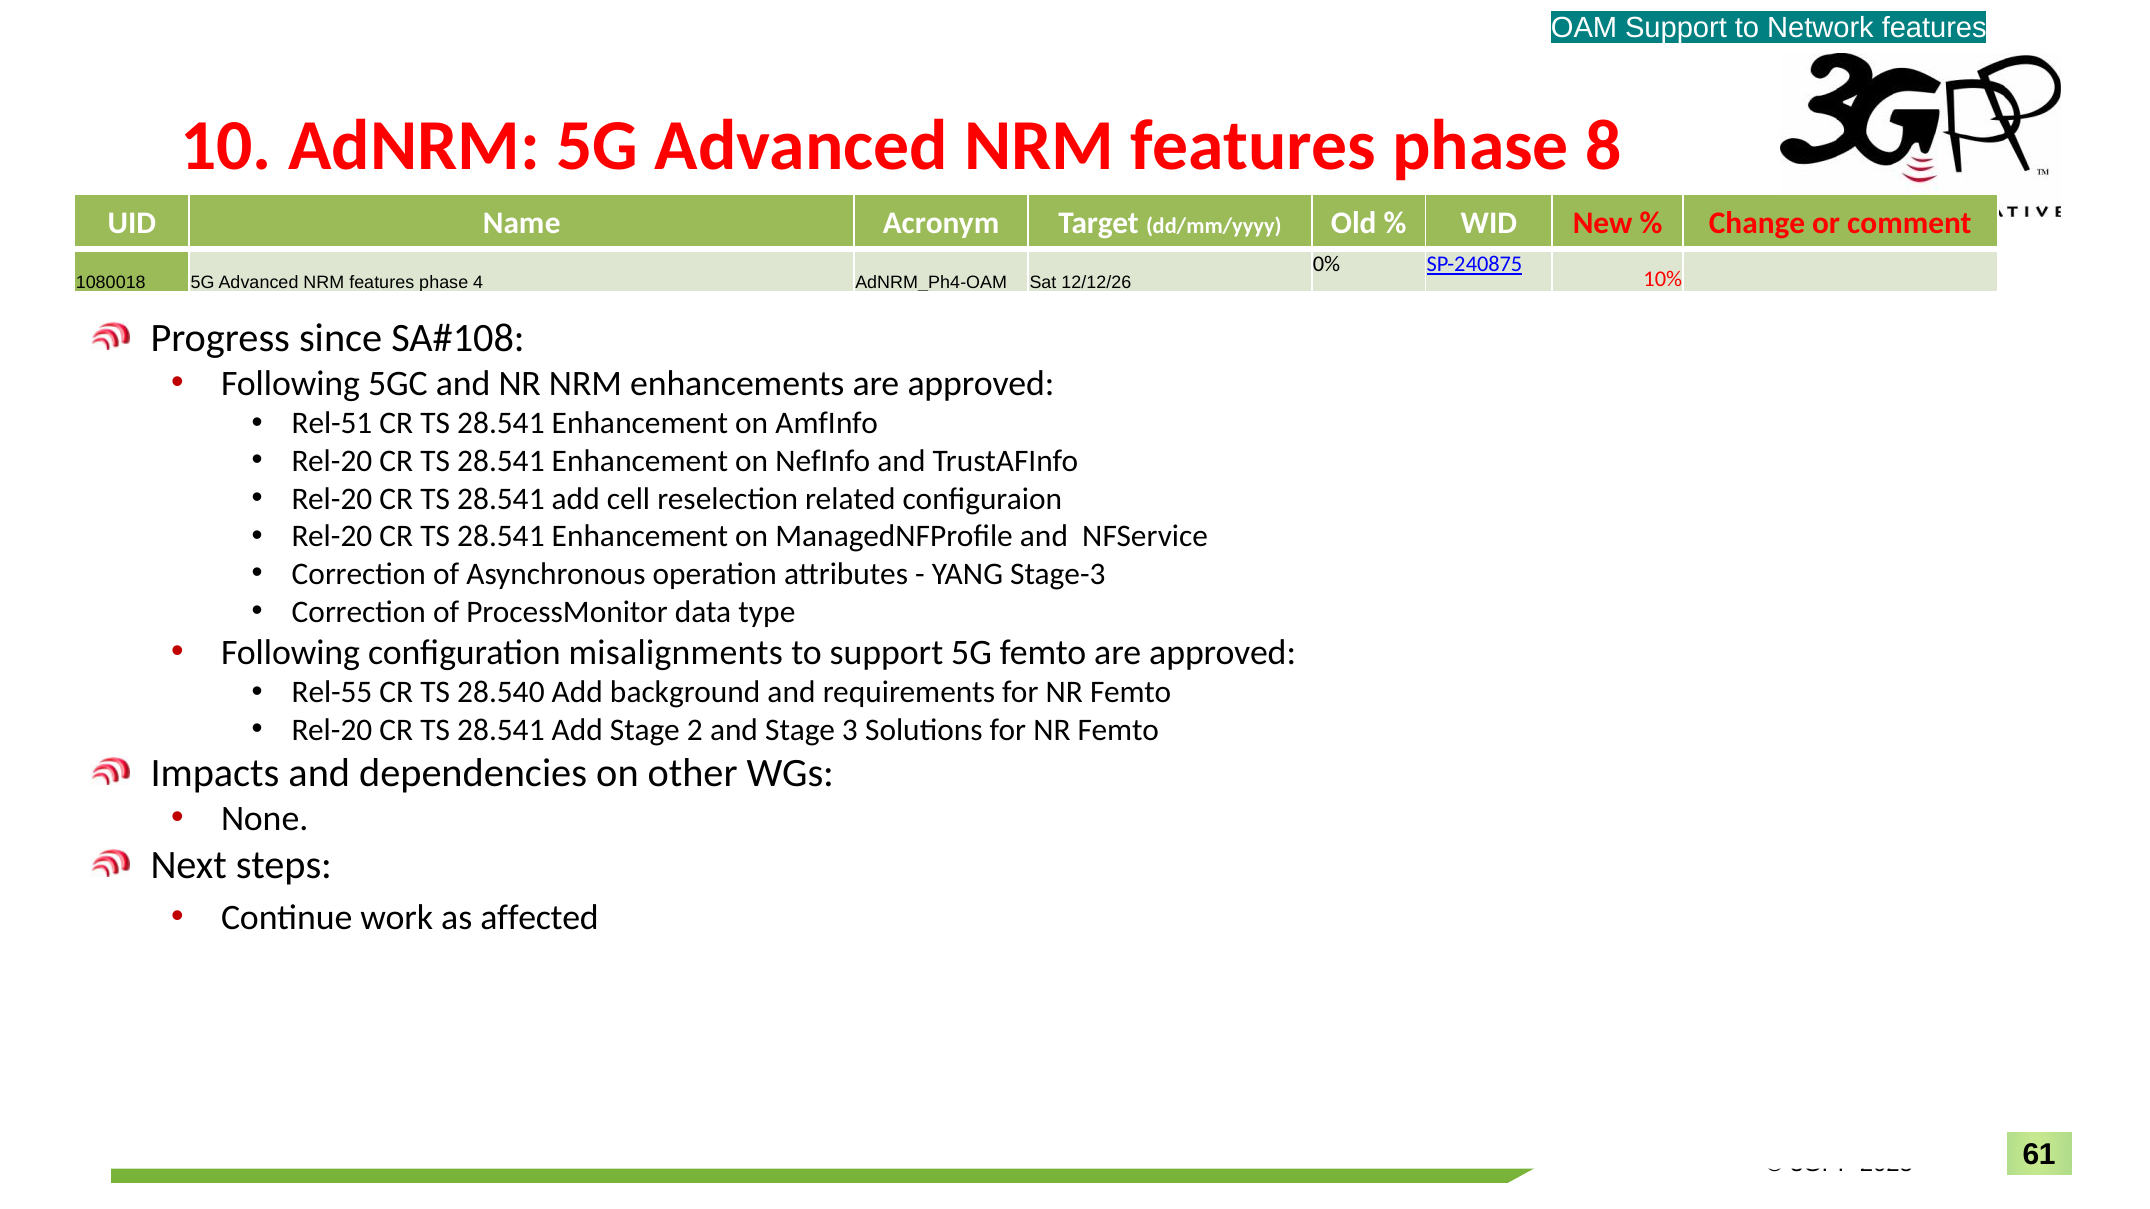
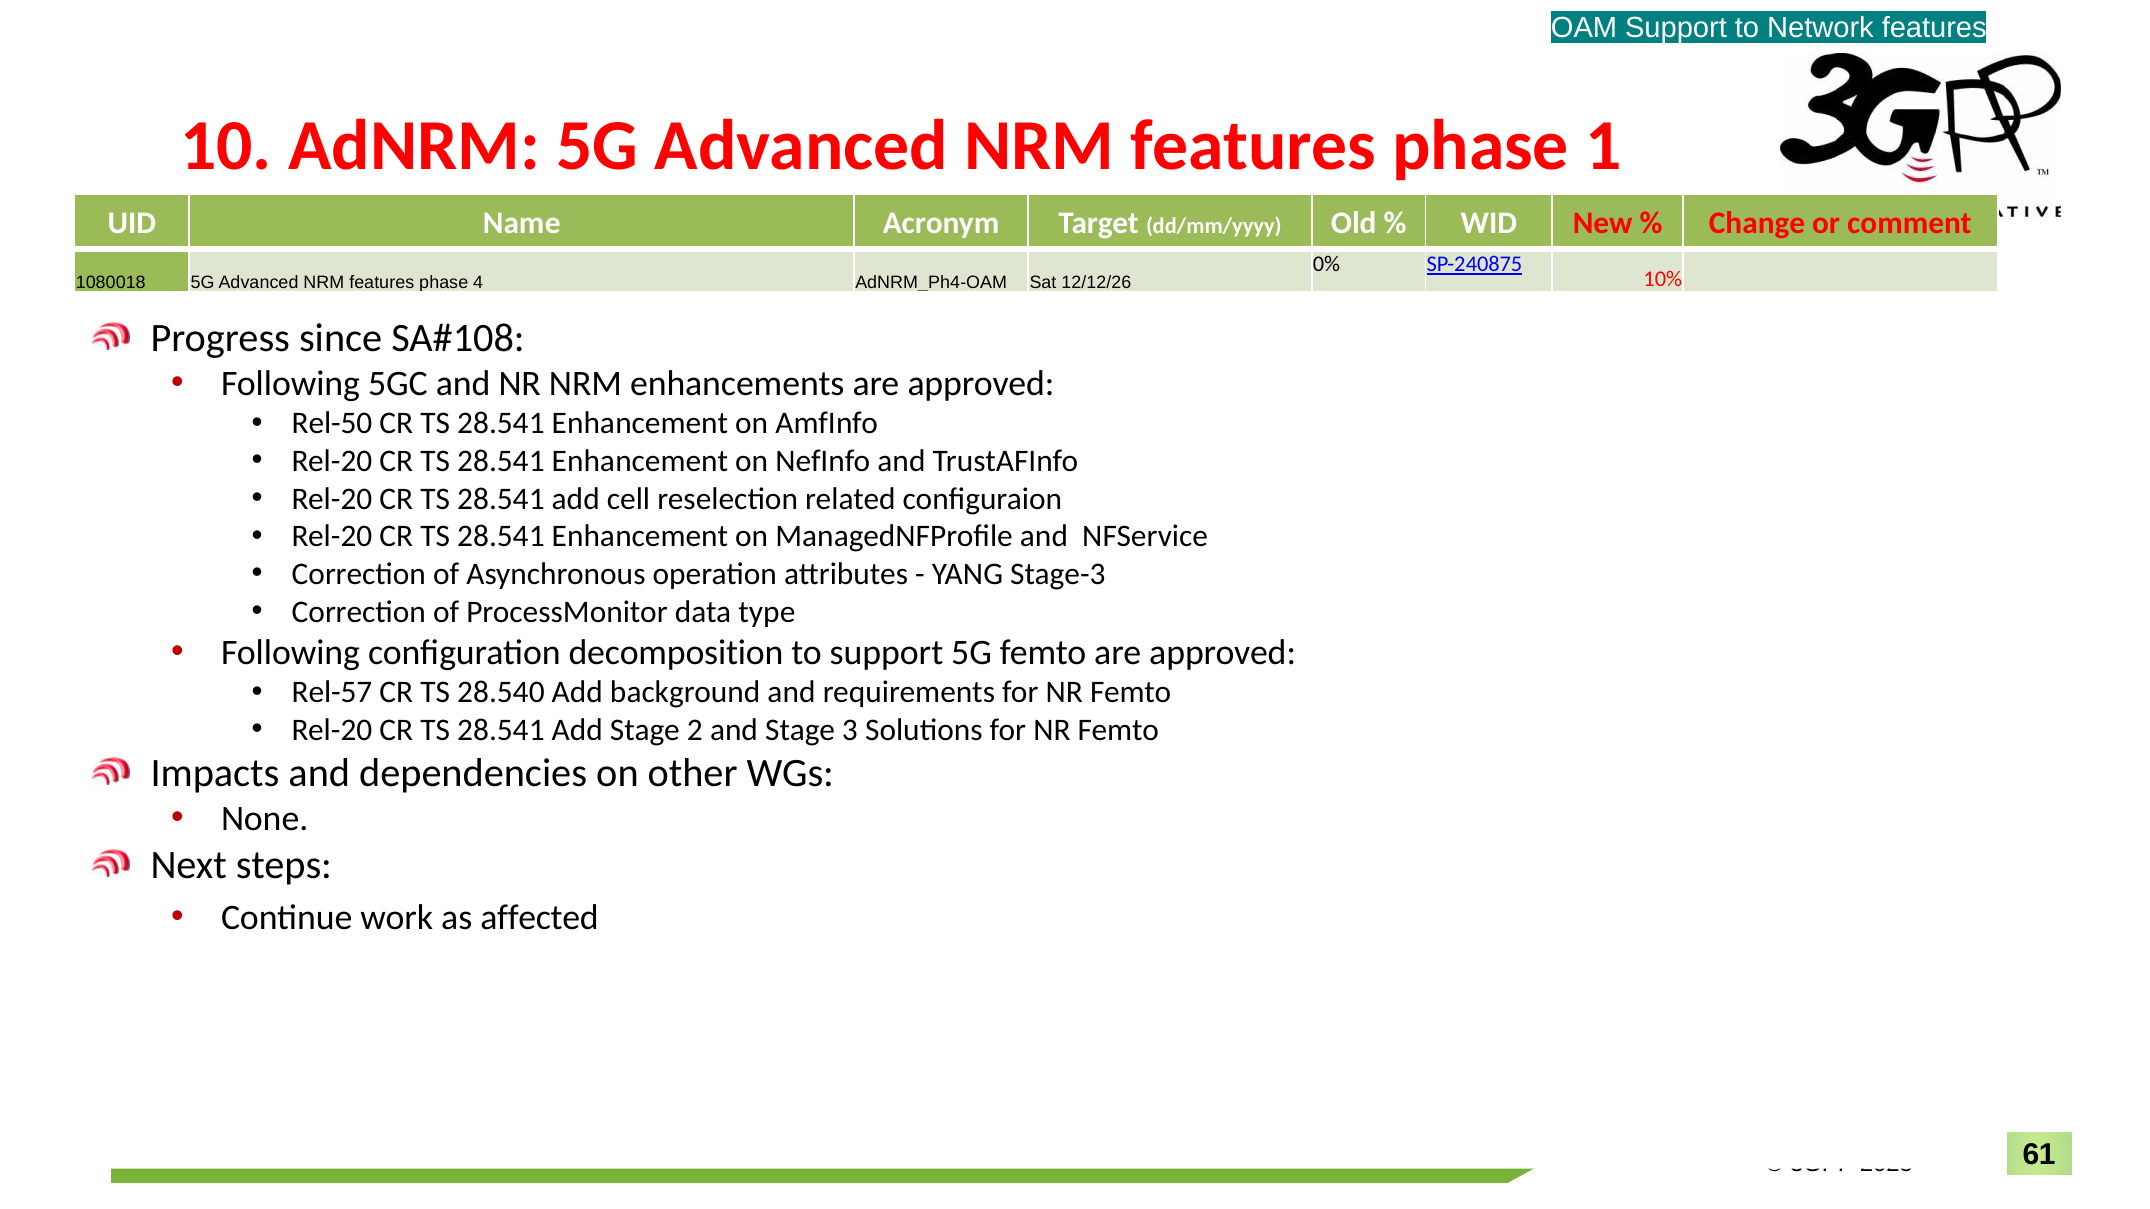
phase 8: 8 -> 1 (1603, 146)
Rel-51: Rel-51 -> Rel-50 (332, 424)
misalignments: misalignments -> decomposition (676, 653)
Rel-55: Rel-55 -> Rel-57 (332, 693)
